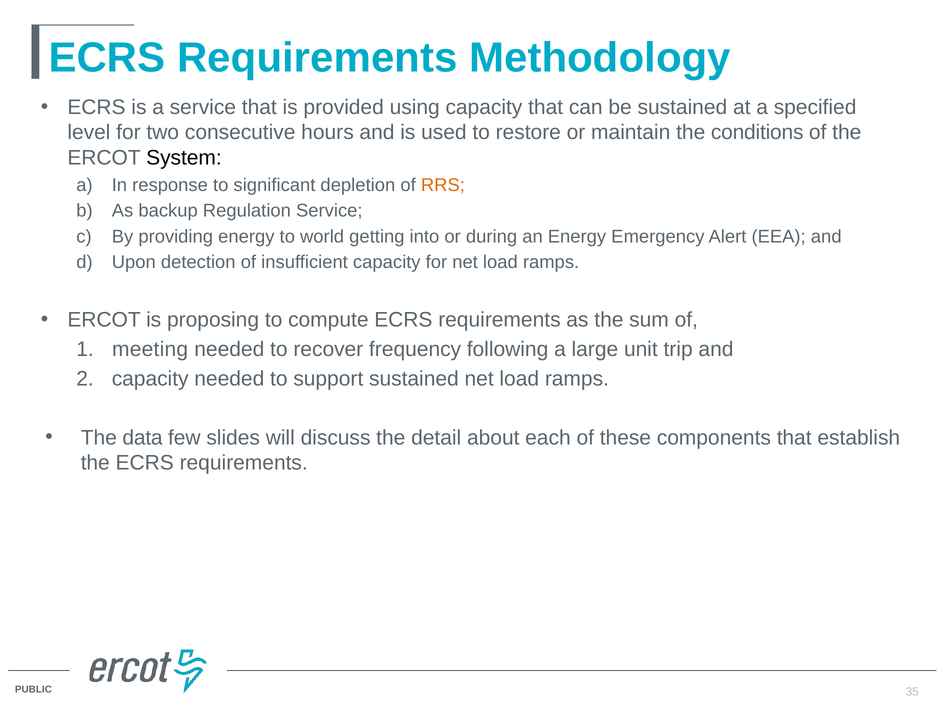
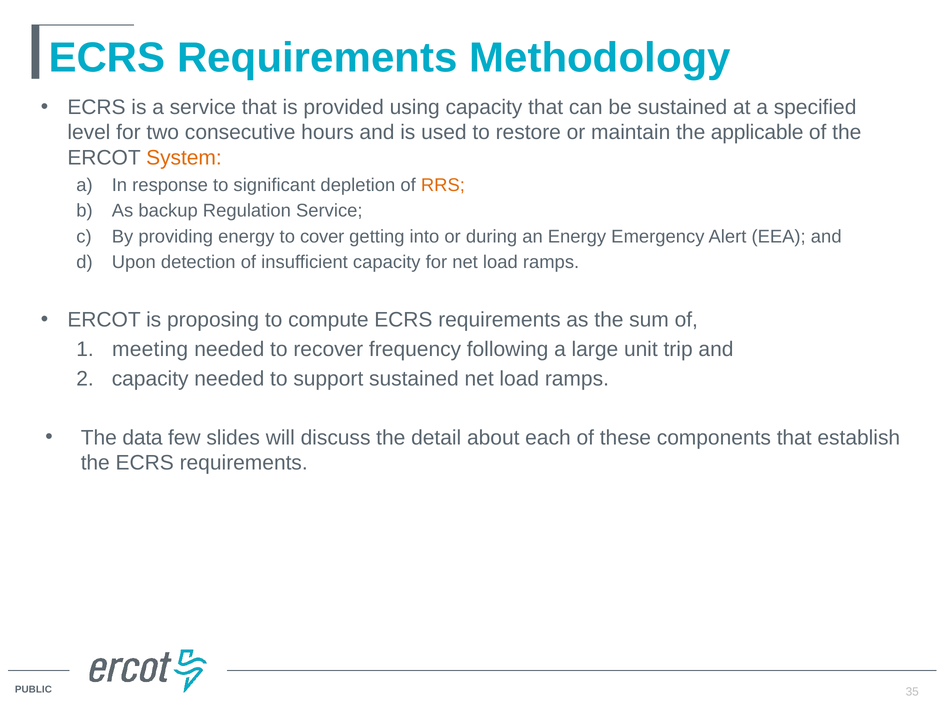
conditions: conditions -> applicable (757, 132)
System colour: black -> orange (184, 158)
world: world -> cover (322, 236)
